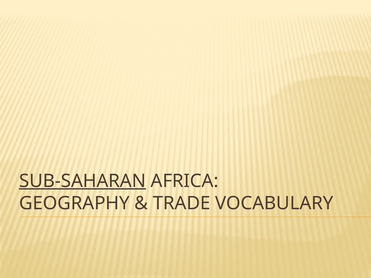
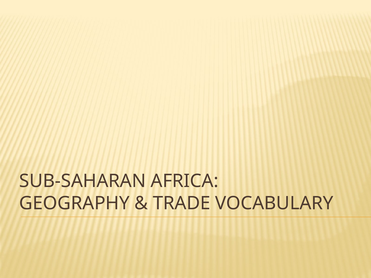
SUB-SAHARAN underline: present -> none (83, 181)
